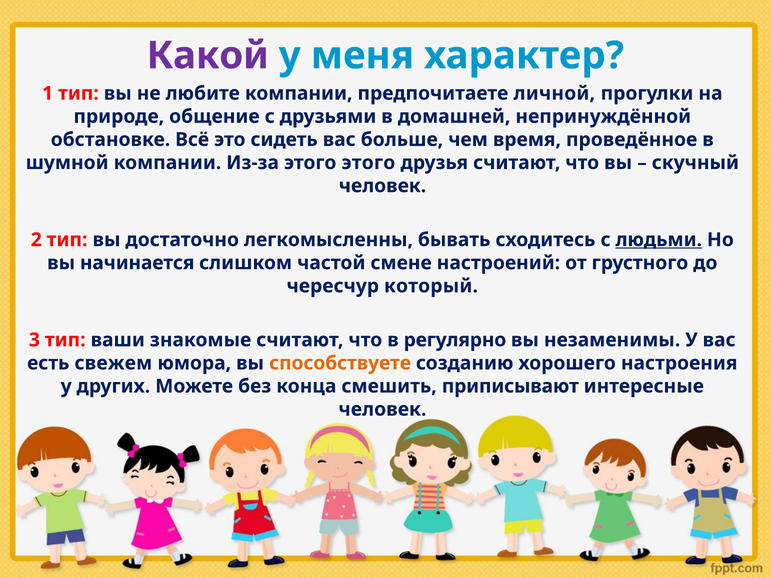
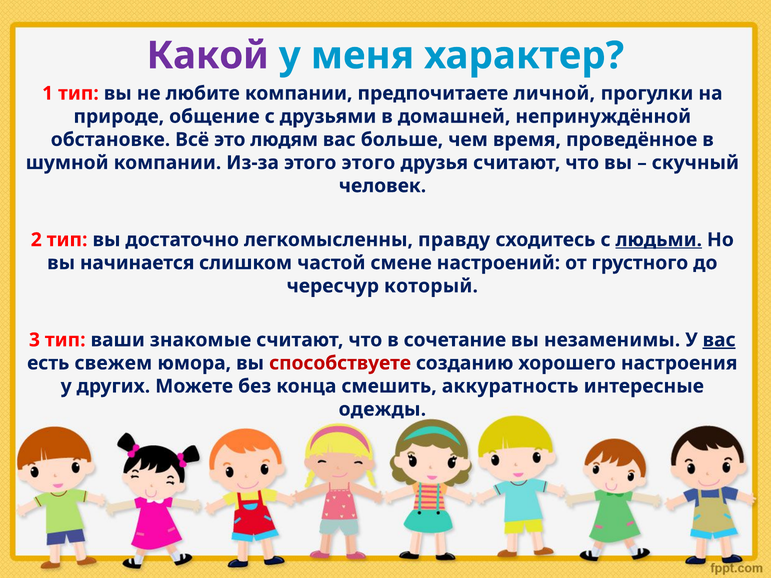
сидеть: сидеть -> людям (284, 140)
бывать: бывать -> правду (454, 240)
регулярно: регулярно -> сочетание (455, 340)
вас underline: none -> present (719, 340)
способствуете colour: orange -> red (340, 363)
приписывают: приписывают -> аккуратность (510, 386)
человек: человек -> одежды (382, 409)
